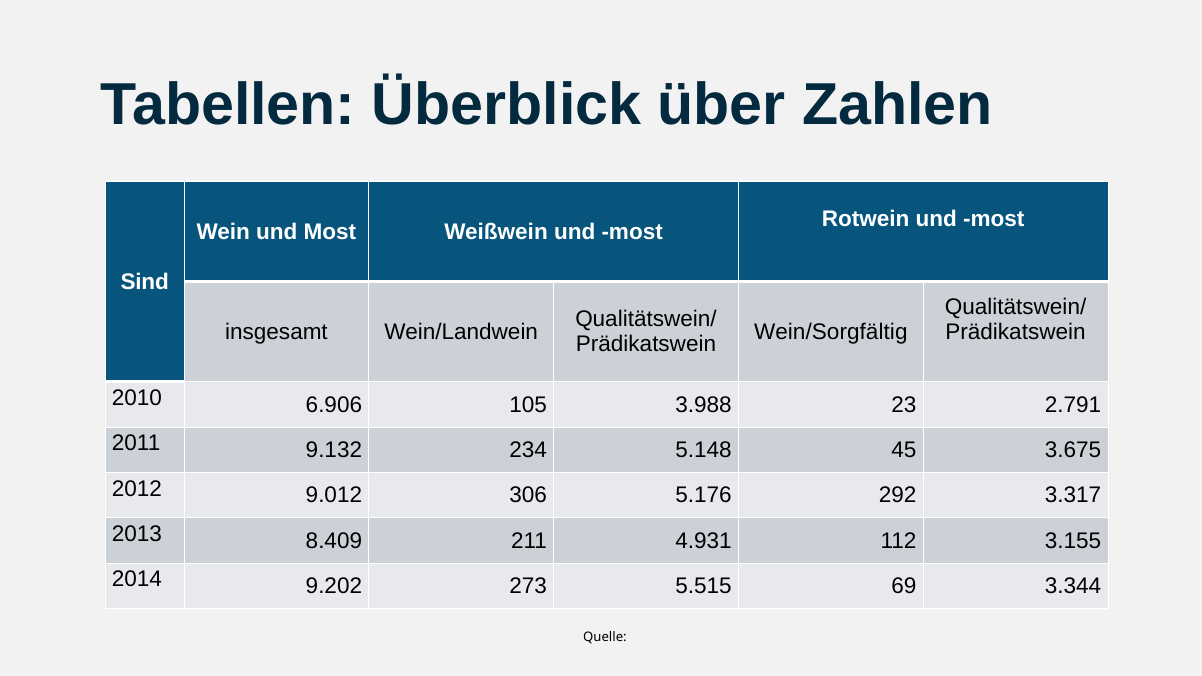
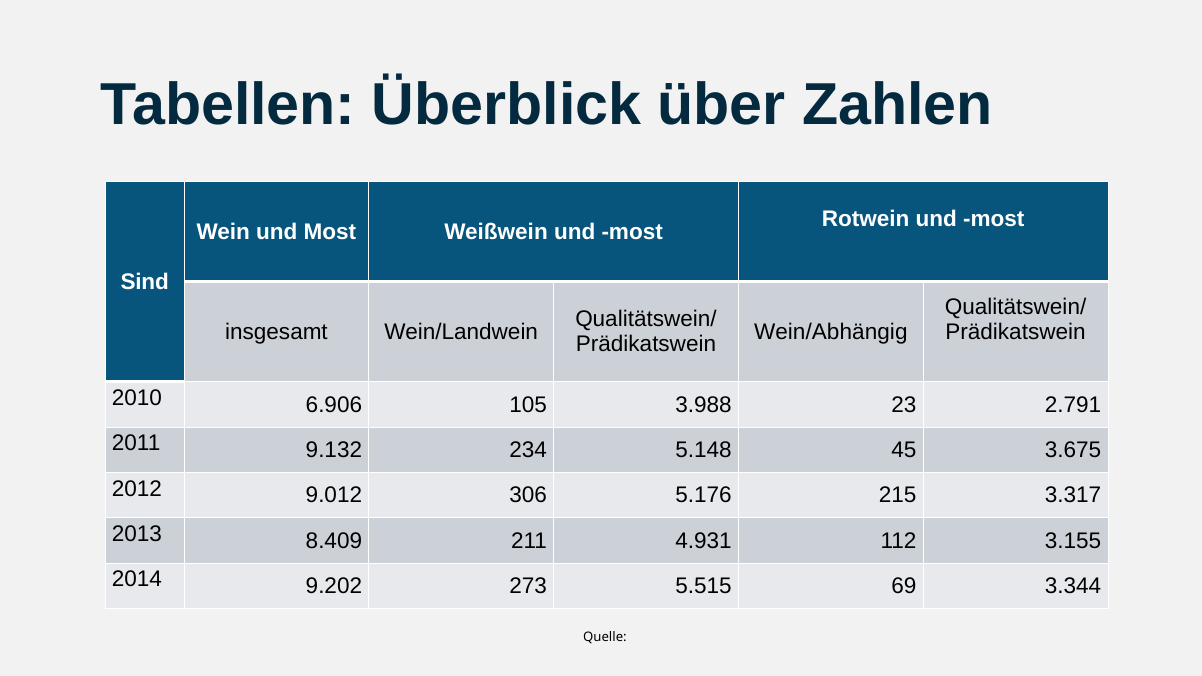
Wein/Sorgfältig: Wein/Sorgfältig -> Wein/Abhängig (831, 332)
292: 292 -> 215 (898, 495)
